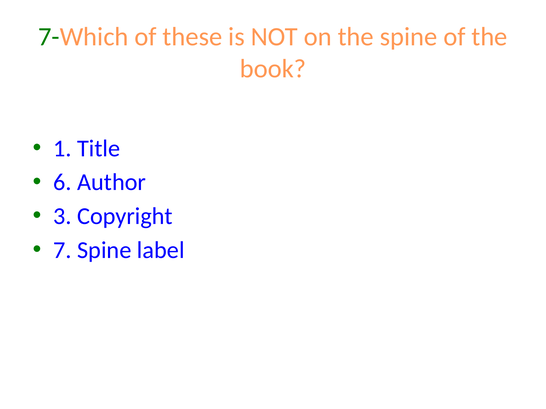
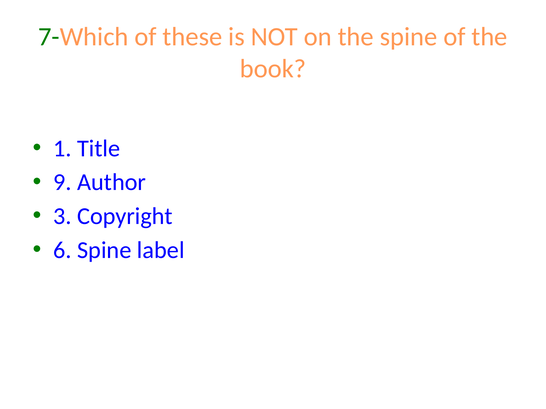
6: 6 -> 9 (62, 183)
7: 7 -> 6 (62, 250)
